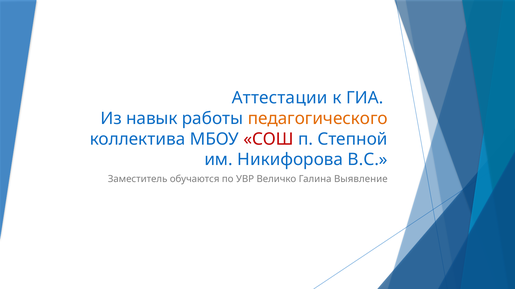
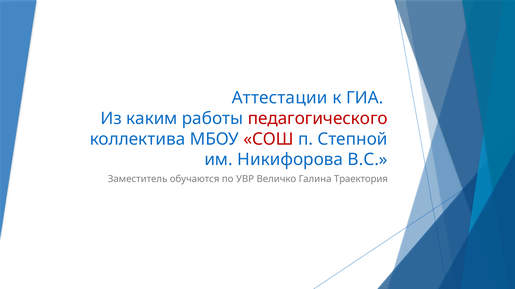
навык: навык -> каким (152, 119)
педагогического colour: orange -> red (318, 119)
Выявление: Выявление -> Траектория (361, 180)
